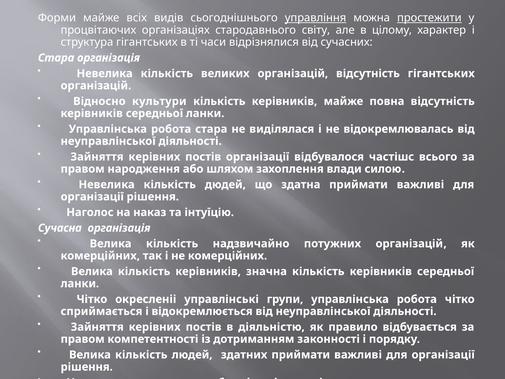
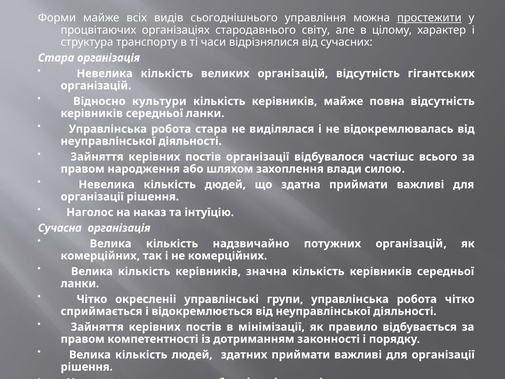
управління underline: present -> none (316, 18)
структура гігантських: гігантських -> транспорту (147, 42)
діяльністю: діяльністю -> мінімізації (271, 327)
